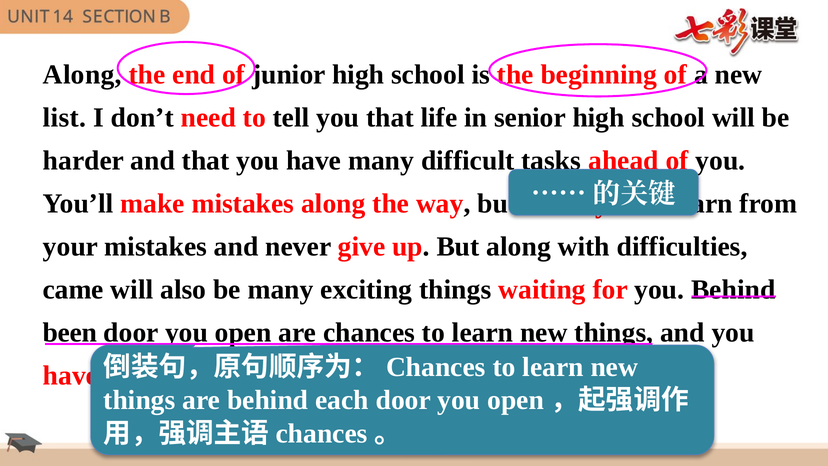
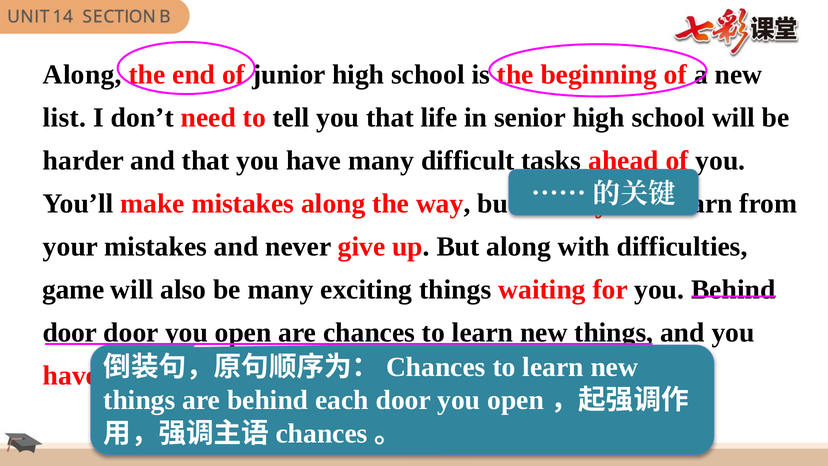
came: came -> game (73, 290)
been: been -> door (70, 333)
